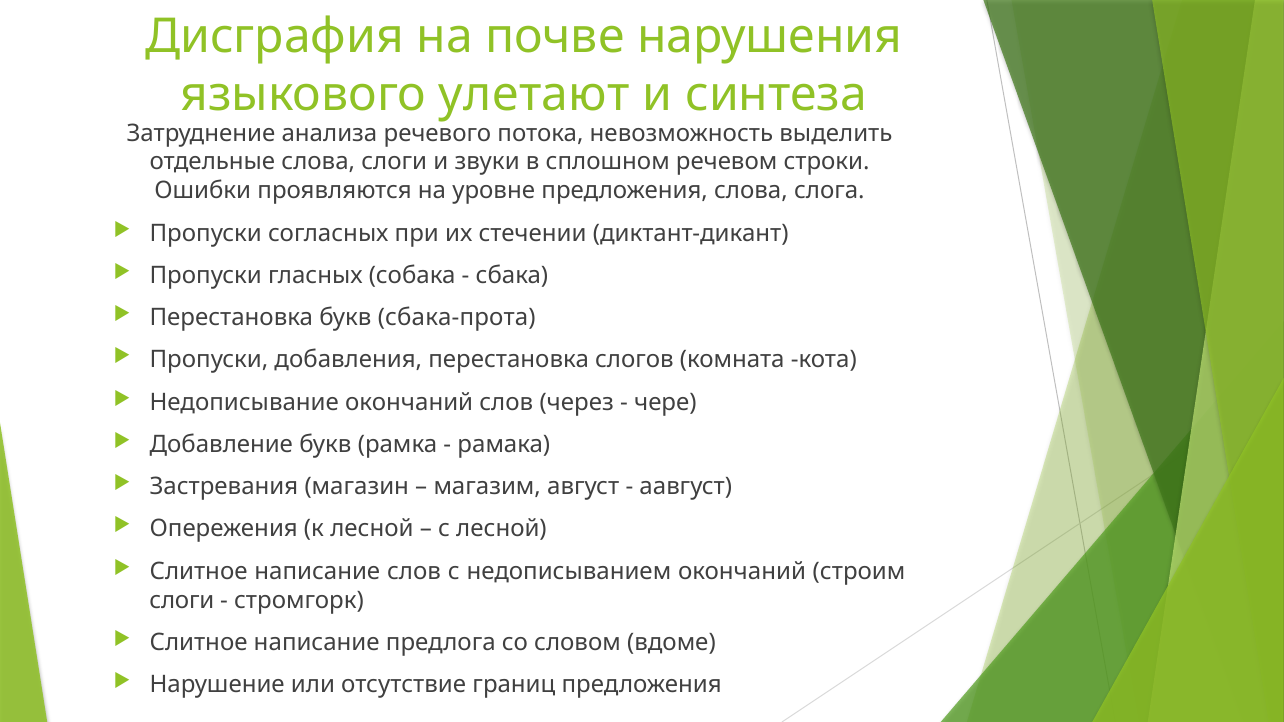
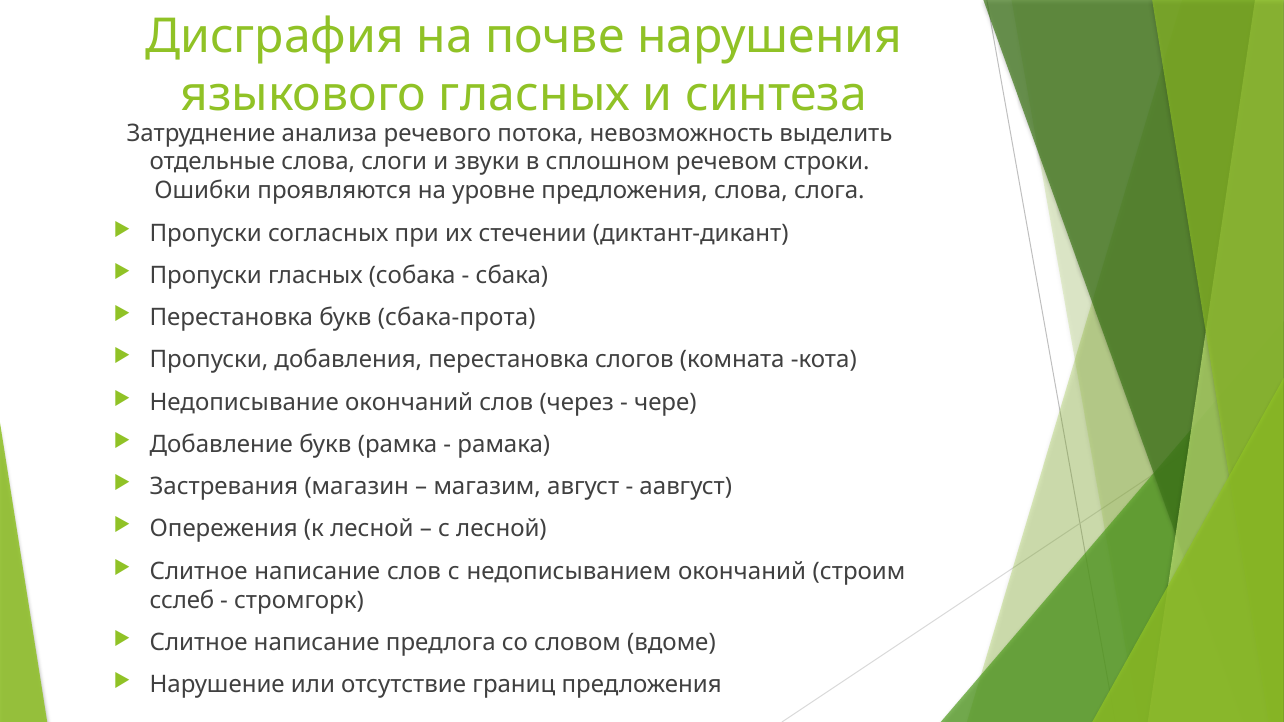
языкового улетают: улетают -> гласных (535, 95)
слоги: слоги -> сслеб (182, 600)
